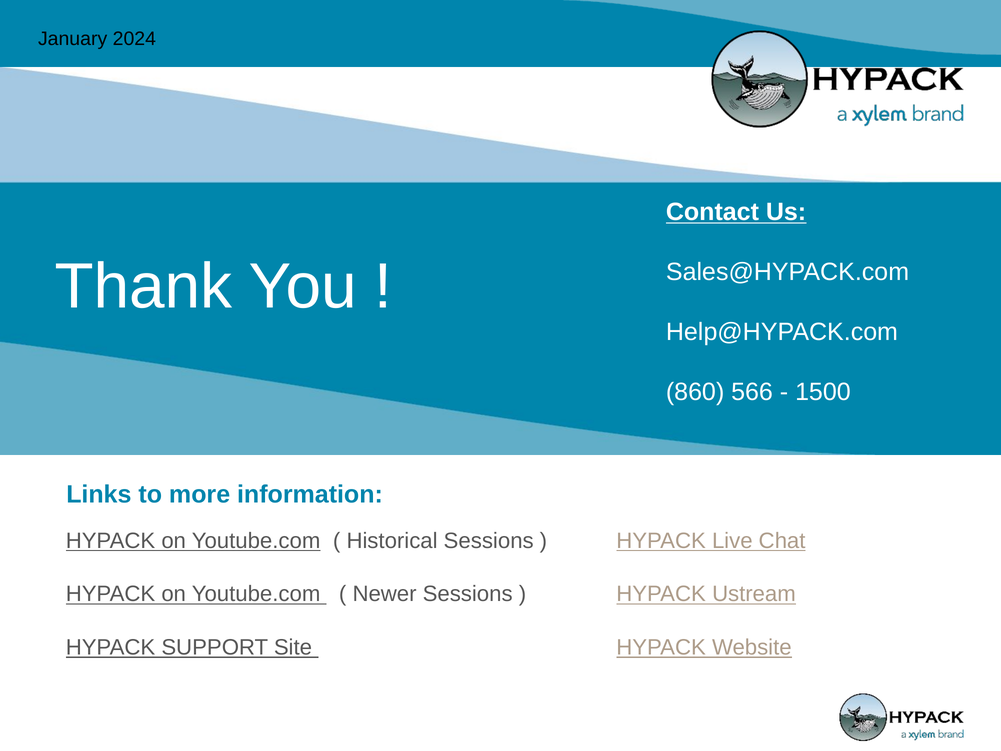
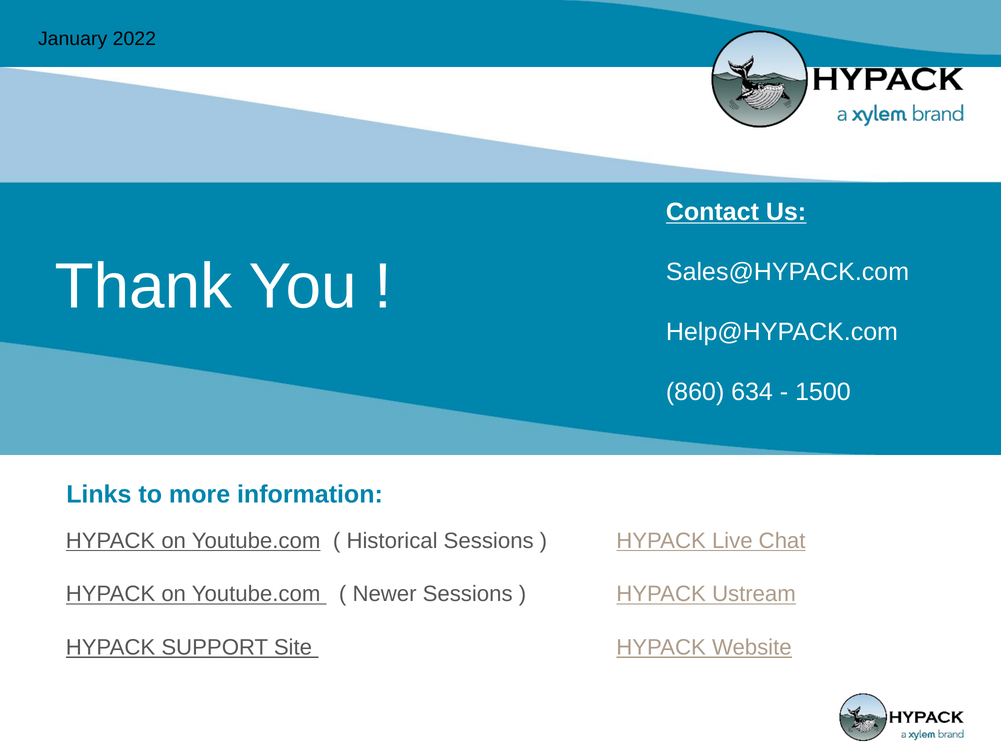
2024: 2024 -> 2022 (134, 39)
566: 566 -> 634 (752, 392)
